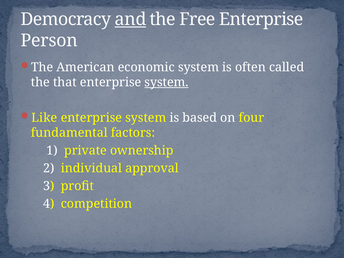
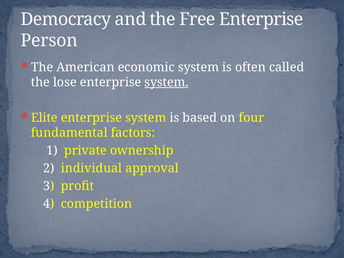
and underline: present -> none (131, 19)
that: that -> lose (65, 82)
Like: Like -> Elite (44, 118)
